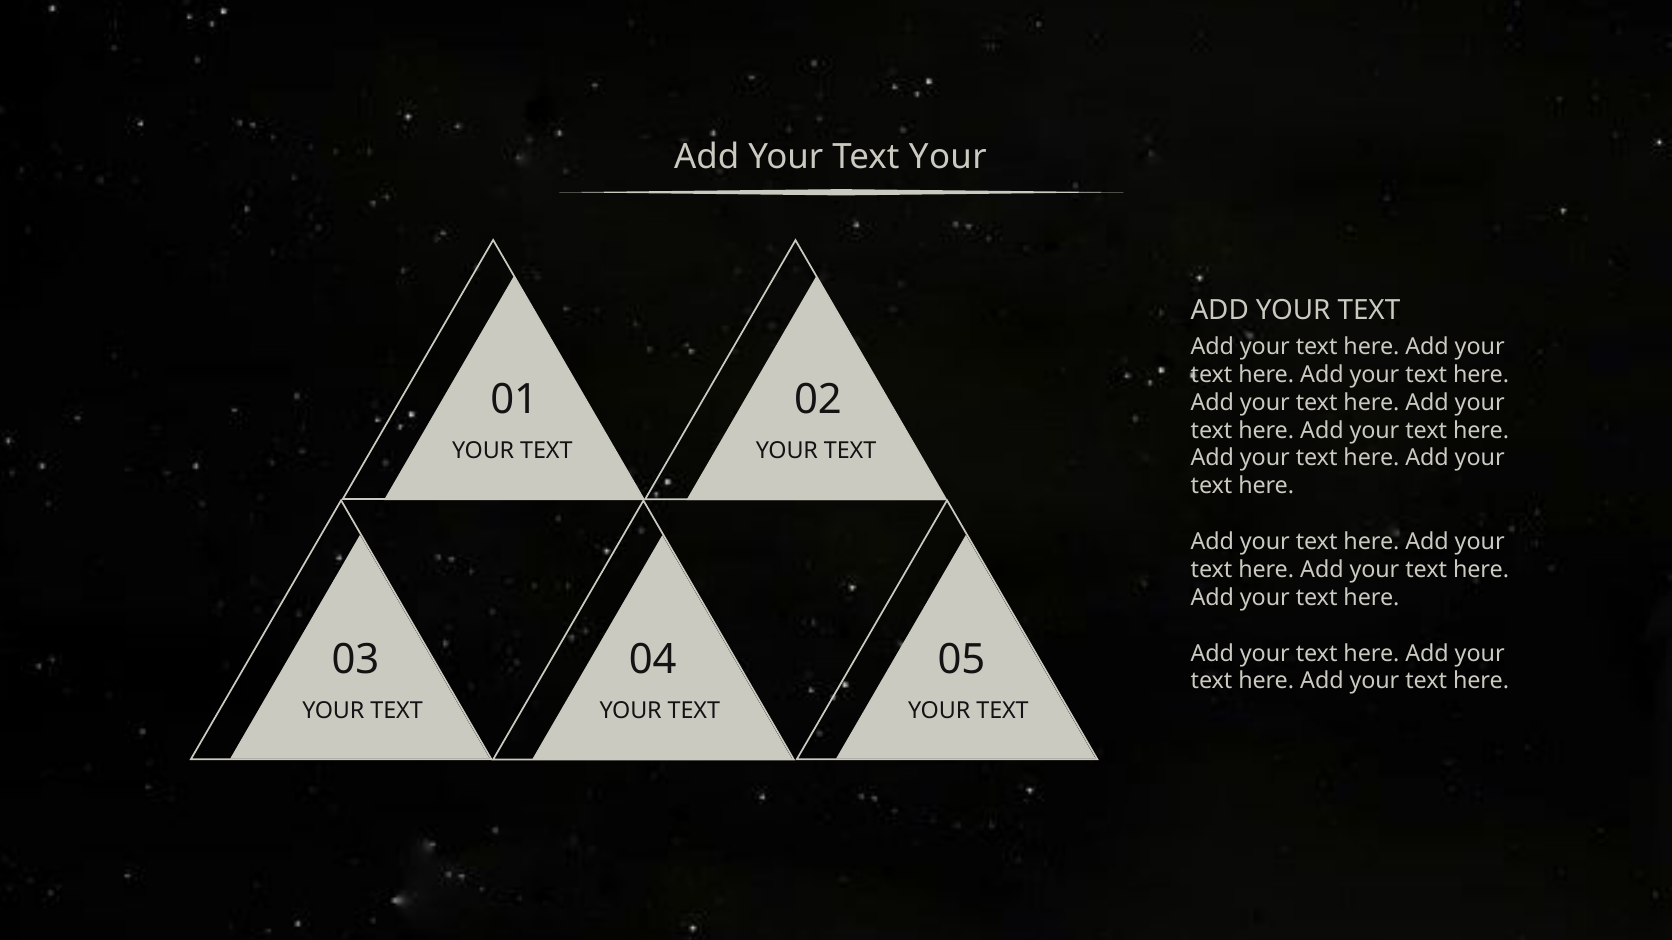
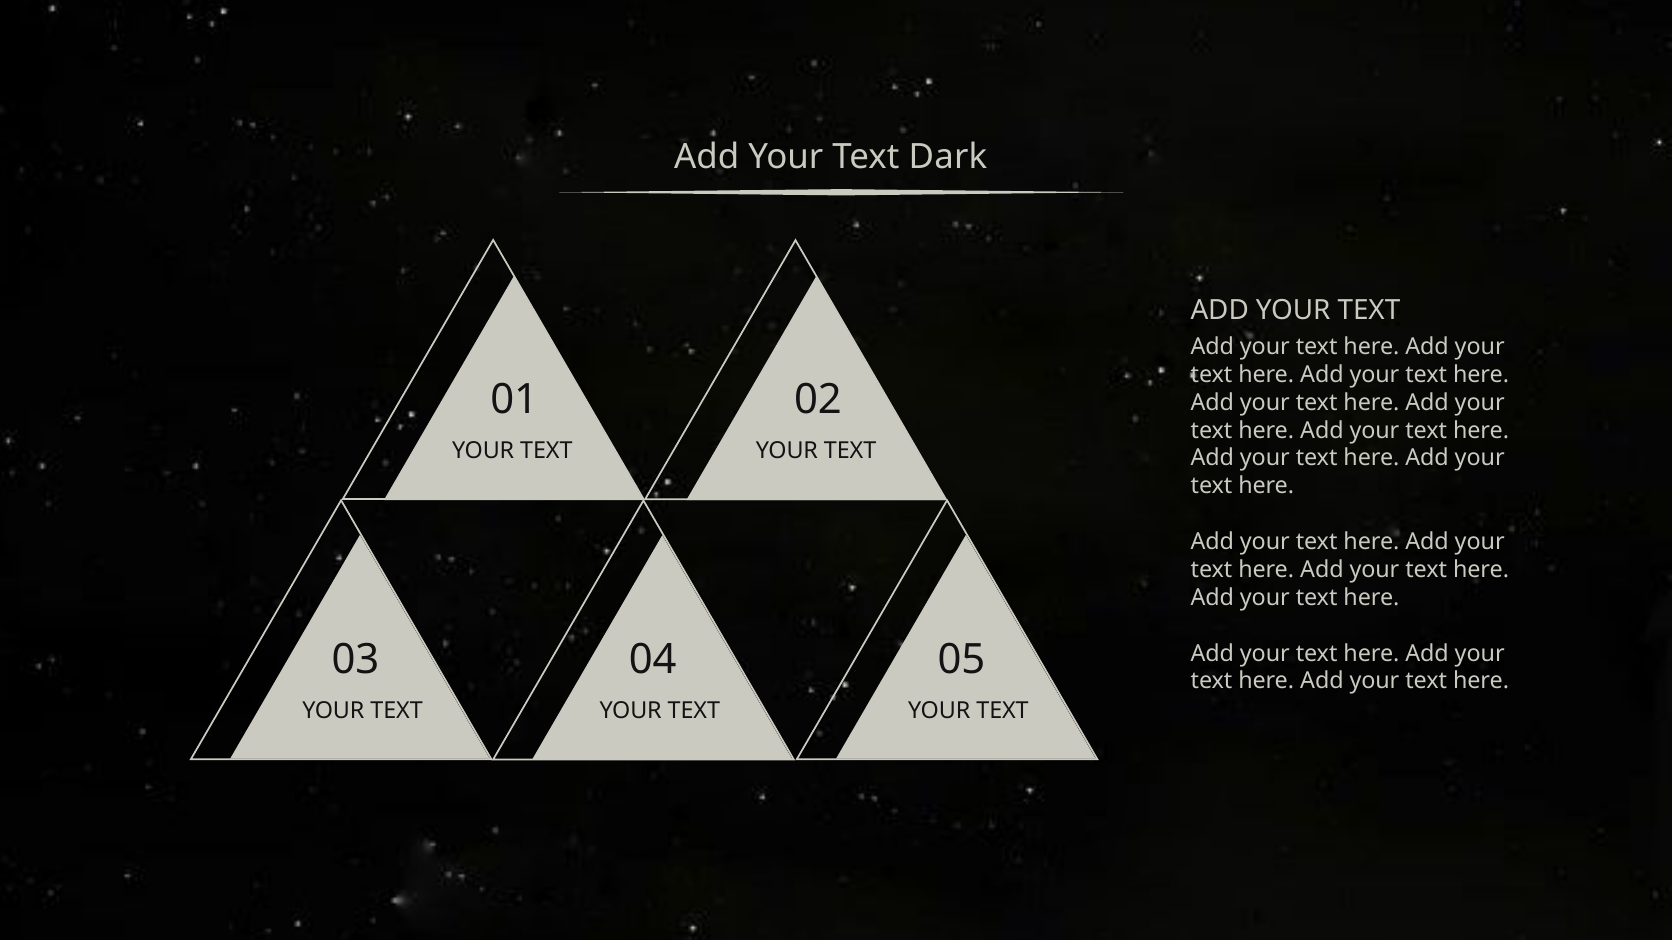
Text Your: Your -> Dark (948, 157)
